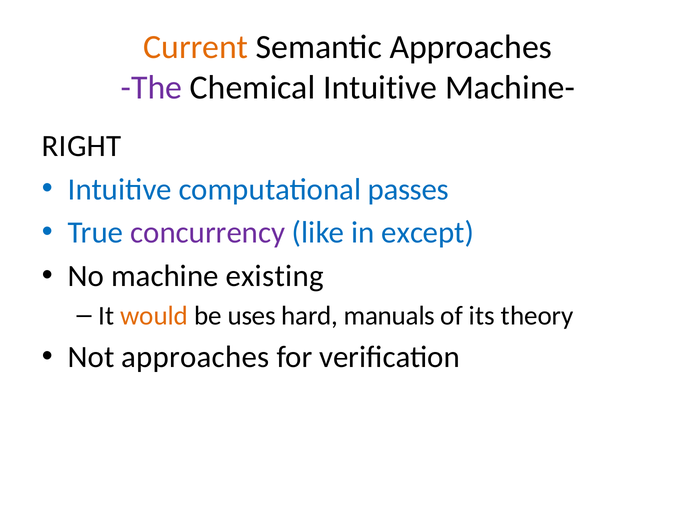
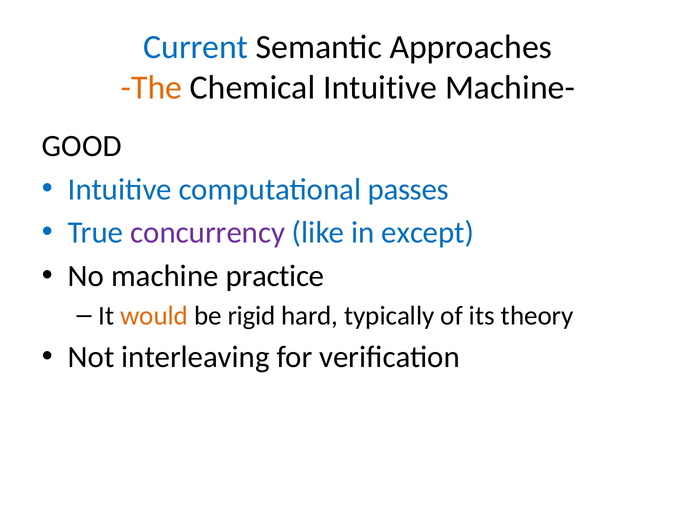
Current colour: orange -> blue (196, 47)
The colour: purple -> orange (151, 88)
RIGHT: RIGHT -> GOOD (82, 146)
existing: existing -> practice (275, 276)
uses: uses -> rigid (252, 316)
manuals: manuals -> typically (389, 316)
Not approaches: approaches -> interleaving (196, 357)
